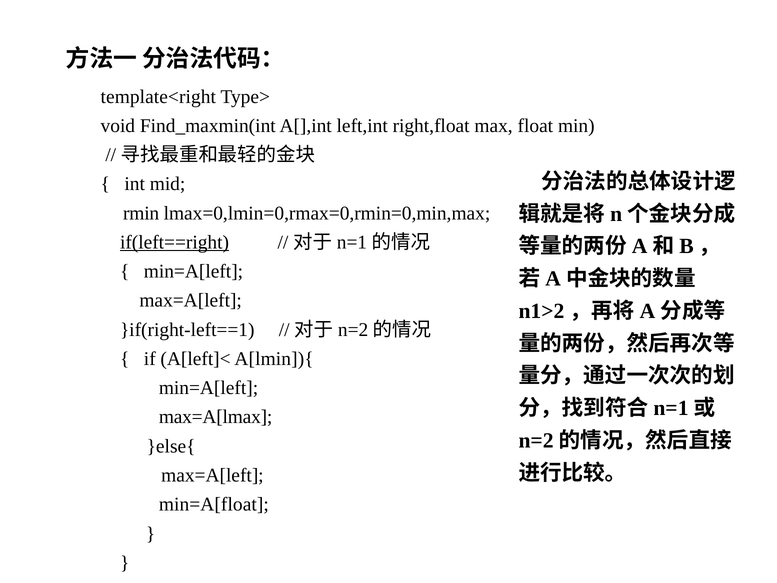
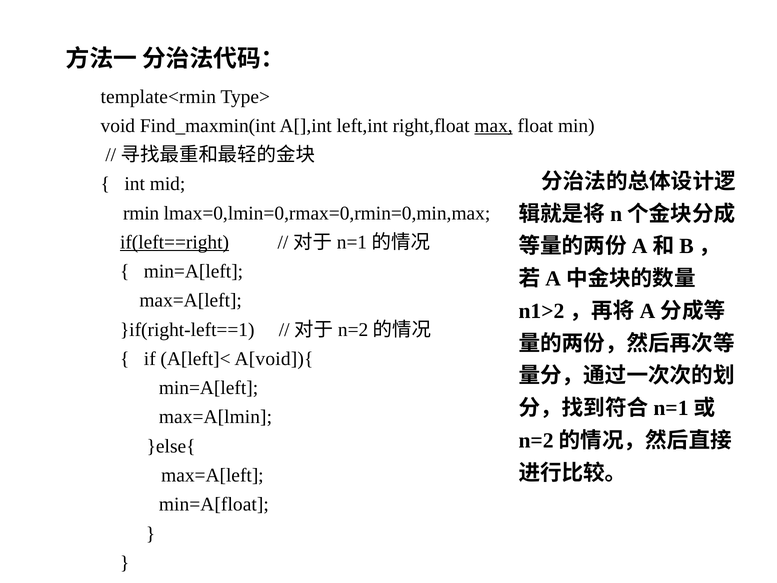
template<right: template<right -> template<rmin (158, 97)
max underline: none -> present (494, 126)
A[lmin]){: A[lmin]){ -> A[void]){ (274, 359)
max=A[lmax: max=A[lmax -> max=A[lmin (215, 417)
